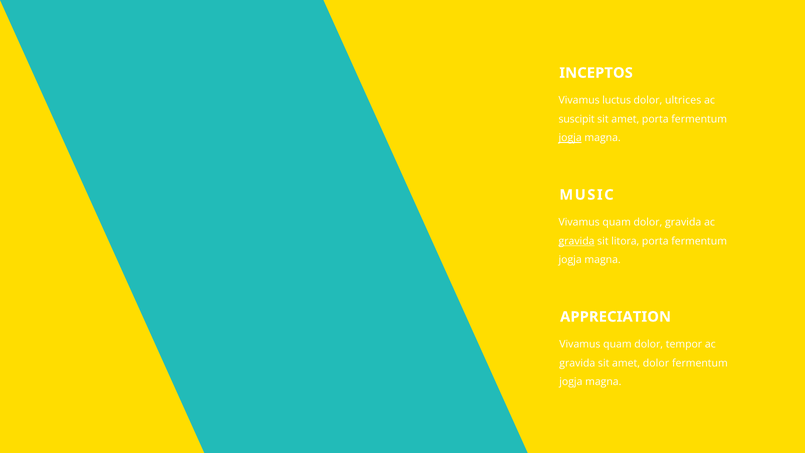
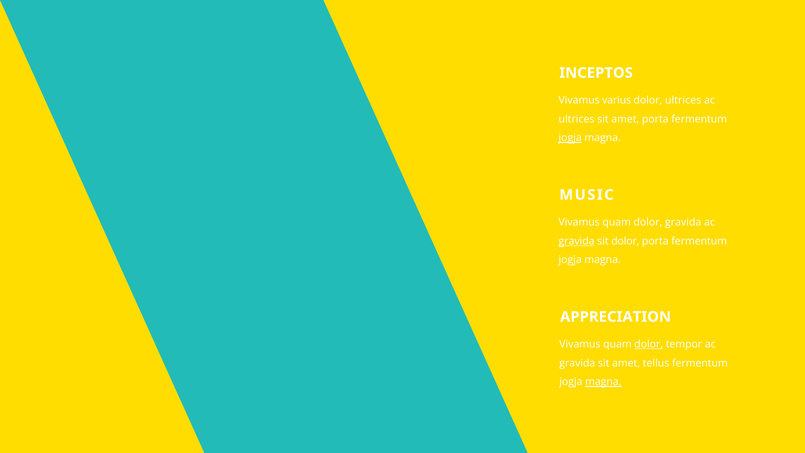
luctus: luctus -> varius (617, 100)
suscipit: suscipit -> ultrices (577, 119)
sit litora: litora -> dolor (625, 241)
dolor underline: none -> present (649, 344)
amet dolor: dolor -> tellus (656, 363)
magna underline: none -> present (603, 382)
